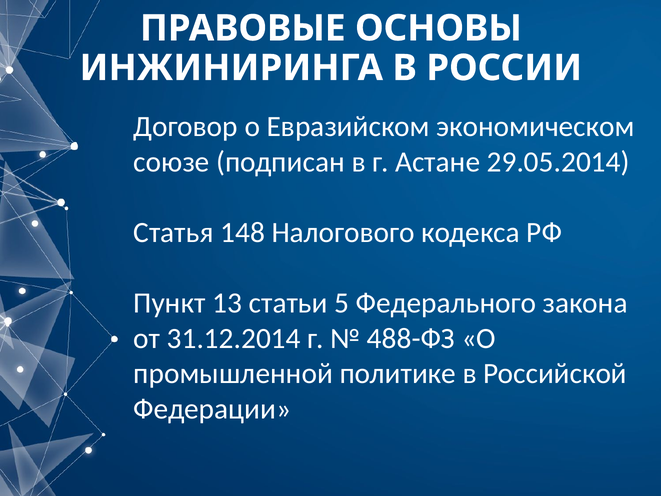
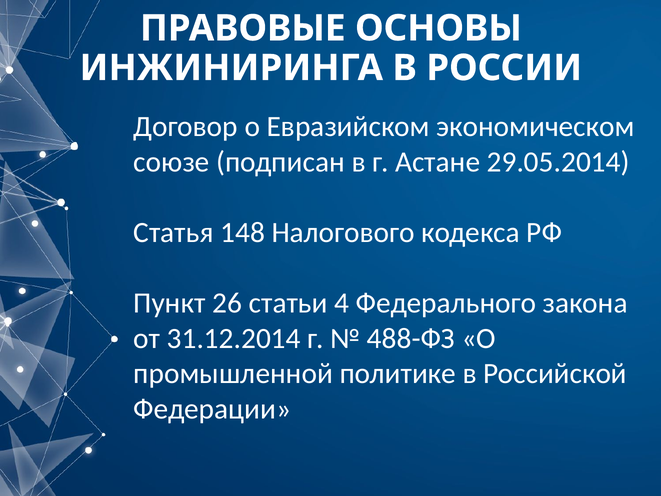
13: 13 -> 26 (227, 303)
5: 5 -> 4 (342, 303)
